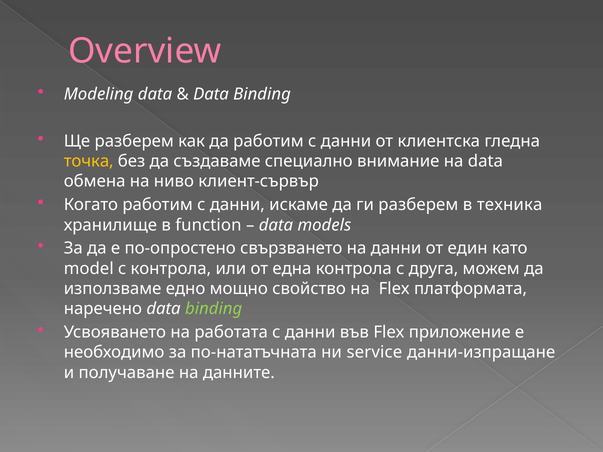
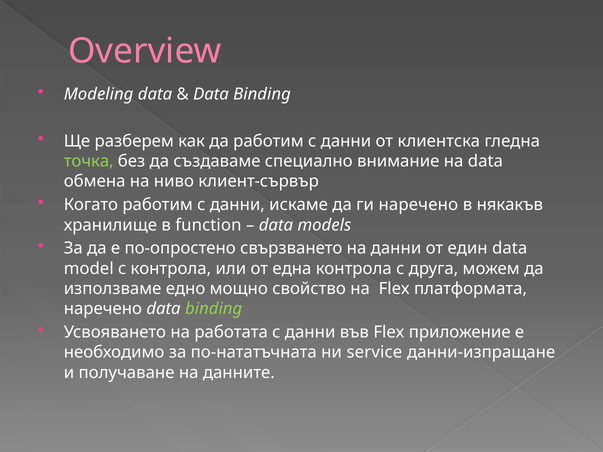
точка colour: yellow -> light green (89, 161)
ги разберем: разберем -> наречено (418, 205)
техника: техника -> някакъв (510, 205)
като: като -> datа (510, 249)
